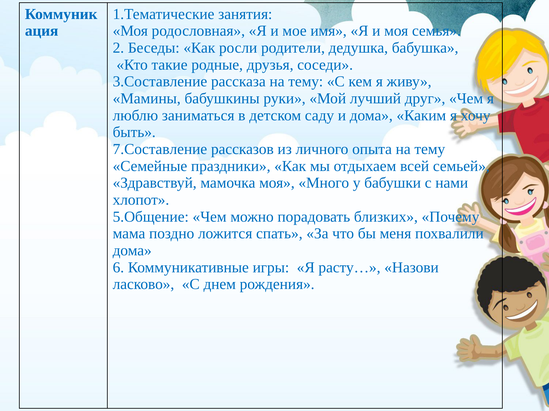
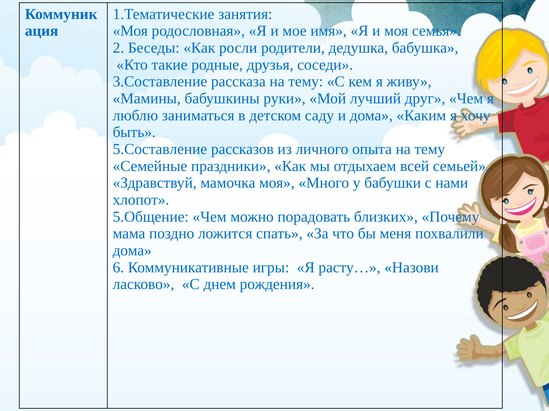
7.Составление: 7.Составление -> 5.Составление (160, 149)
